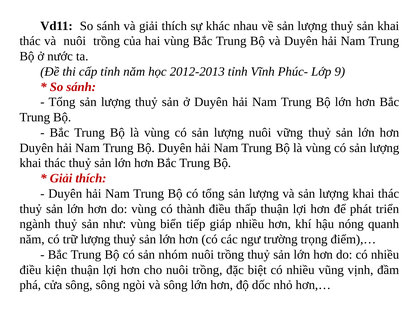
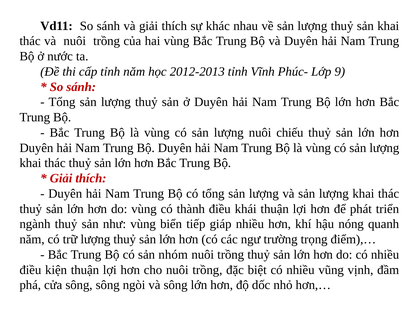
vững: vững -> chiếu (290, 133)
thấp: thấp -> khái (246, 209)
